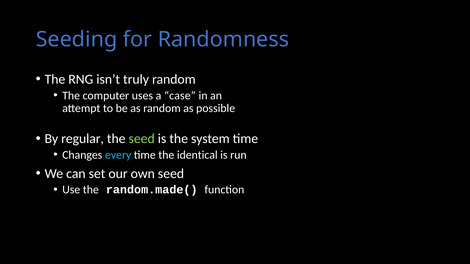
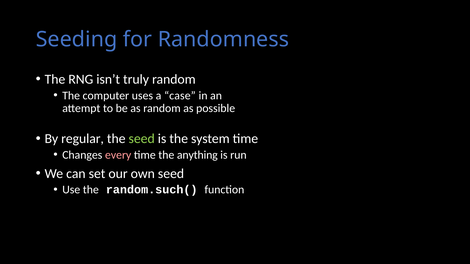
every colour: light blue -> pink (118, 155)
identical: identical -> anything (197, 155)
random.made(: random.made( -> random.such( (152, 190)
